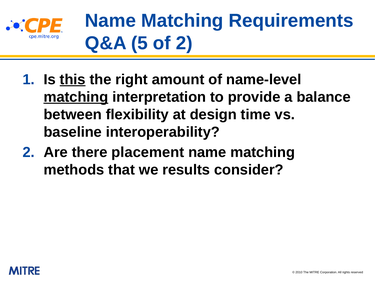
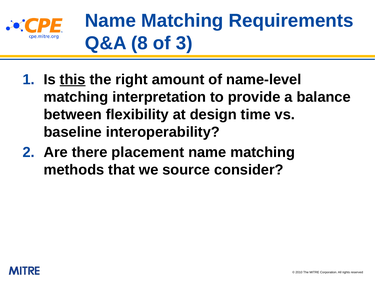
5: 5 -> 8 (139, 43)
of 2: 2 -> 3 (184, 43)
matching underline: present -> none (76, 97)
results: results -> source (186, 170)
